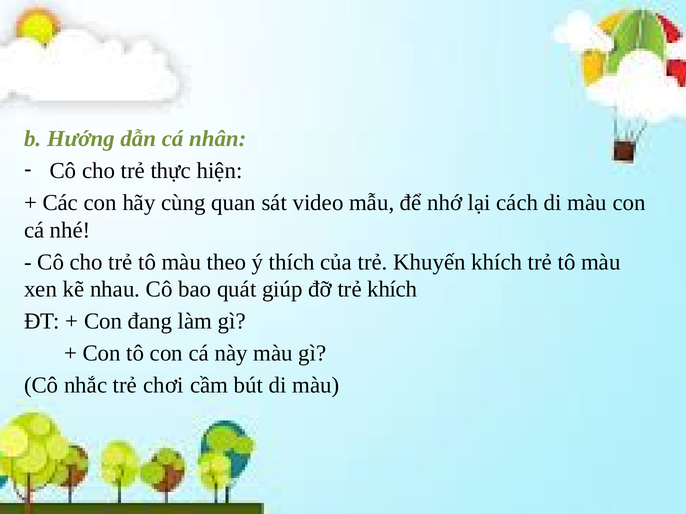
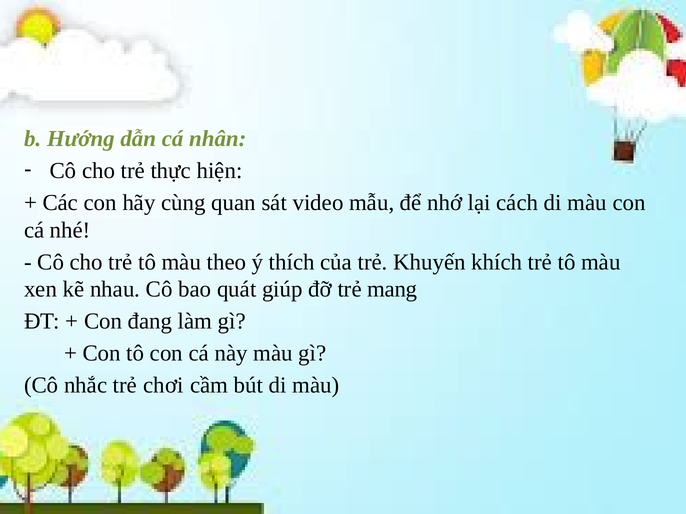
trẻ khích: khích -> mang (392, 290)
